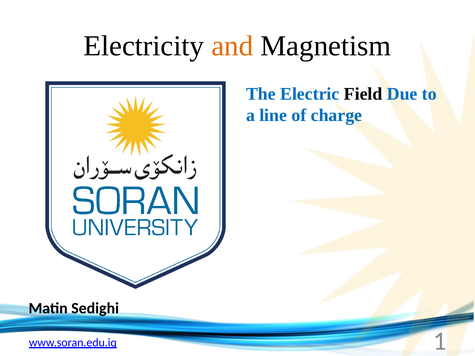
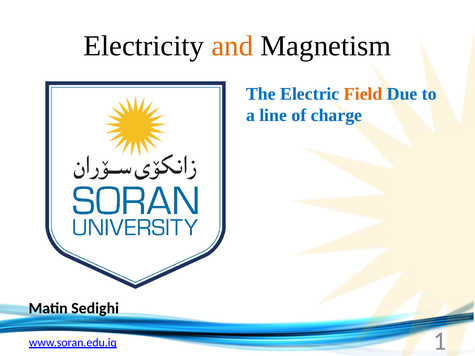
Field colour: black -> orange (363, 94)
